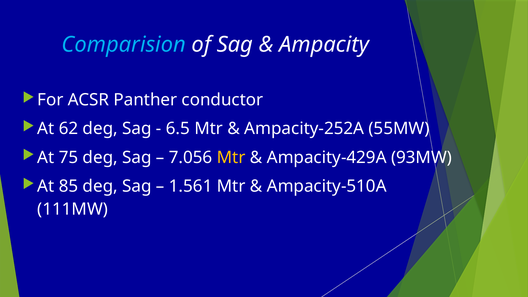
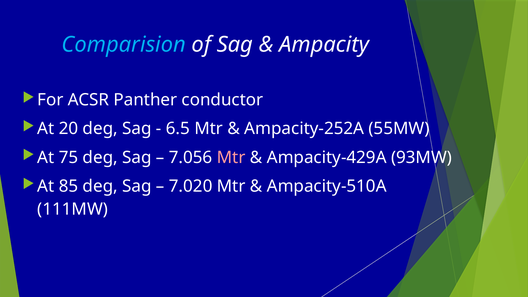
62: 62 -> 20 (68, 129)
Mtr colour: yellow -> pink (231, 157)
1.561: 1.561 -> 7.020 (191, 186)
